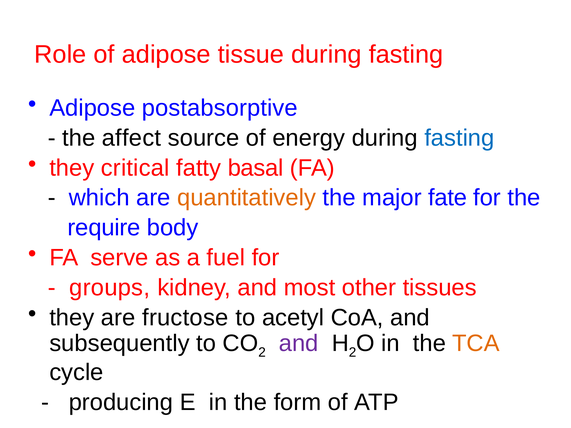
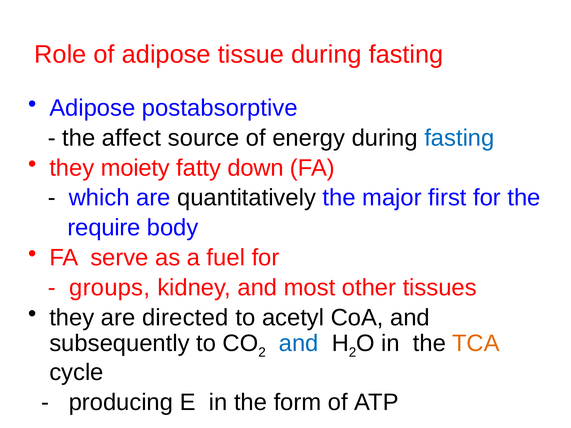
critical: critical -> moiety (135, 168)
basal: basal -> down (256, 168)
quantitatively colour: orange -> black (247, 198)
fate: fate -> first (447, 198)
fructose: fructose -> directed (185, 318)
and colour: purple -> blue (299, 343)
